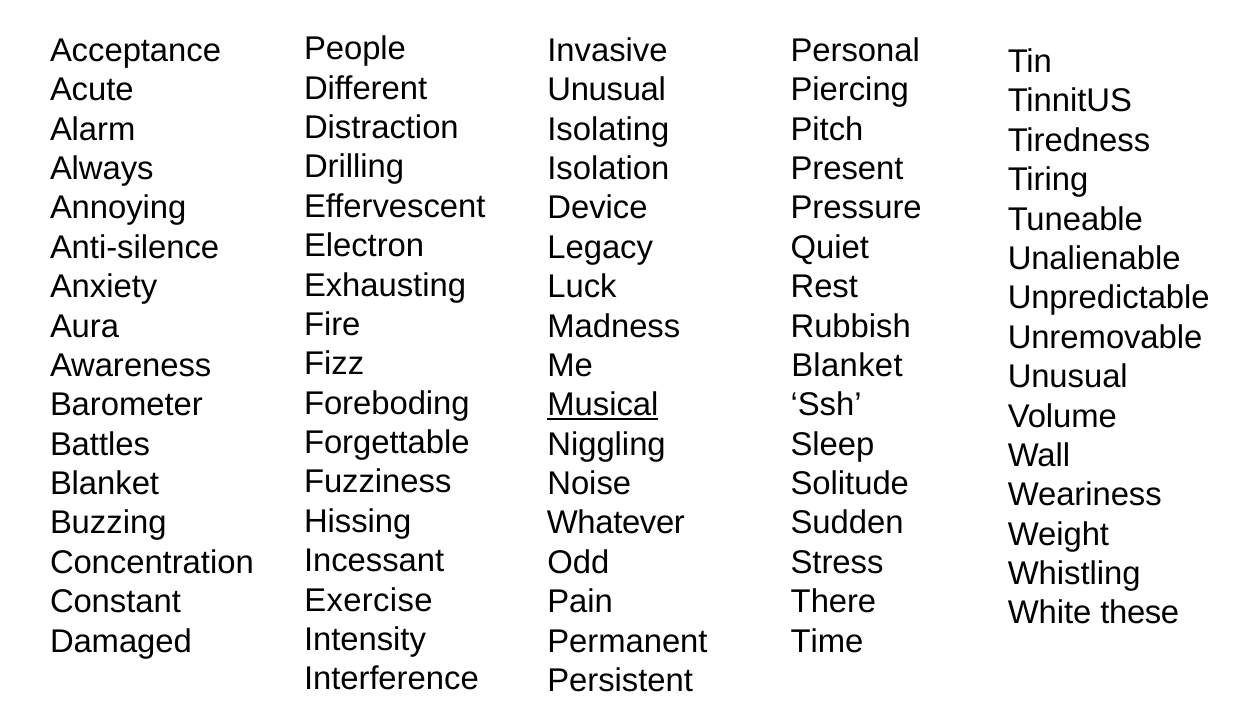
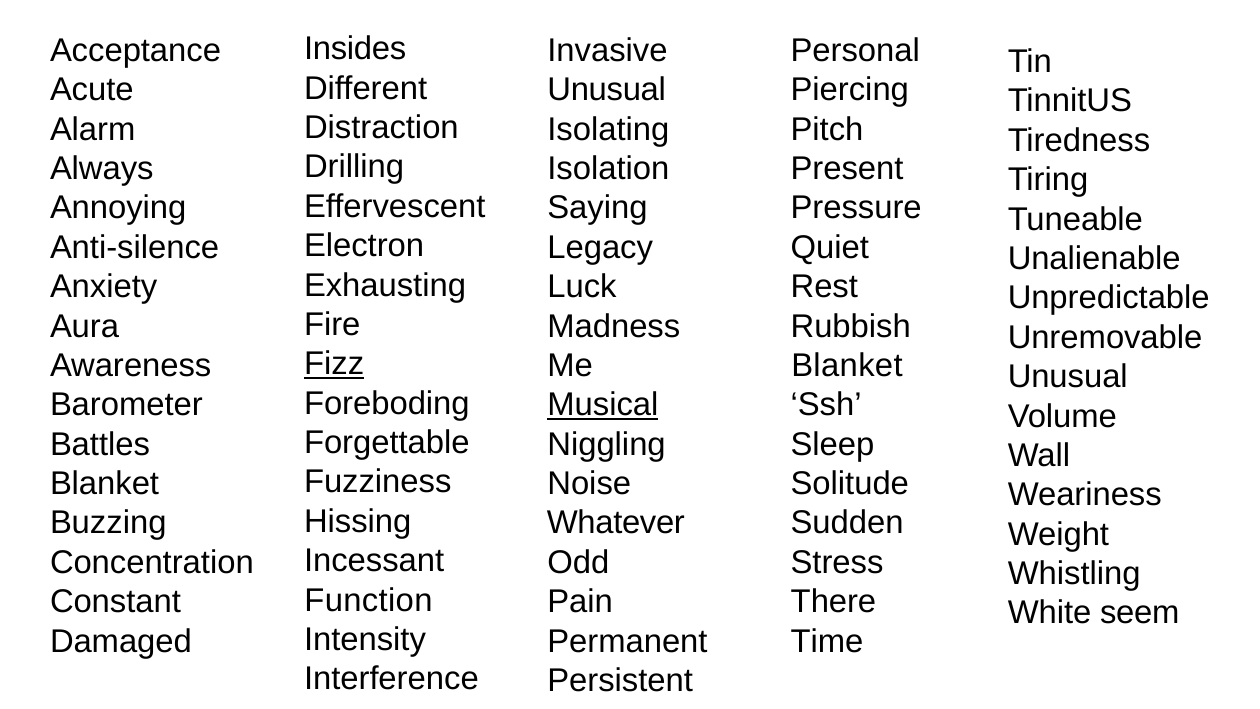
People: People -> Insides (355, 49)
Device: Device -> Saying (597, 208)
Fizz underline: none -> present (334, 364)
Exercise: Exercise -> Function (368, 600)
these: these -> seem (1140, 613)
